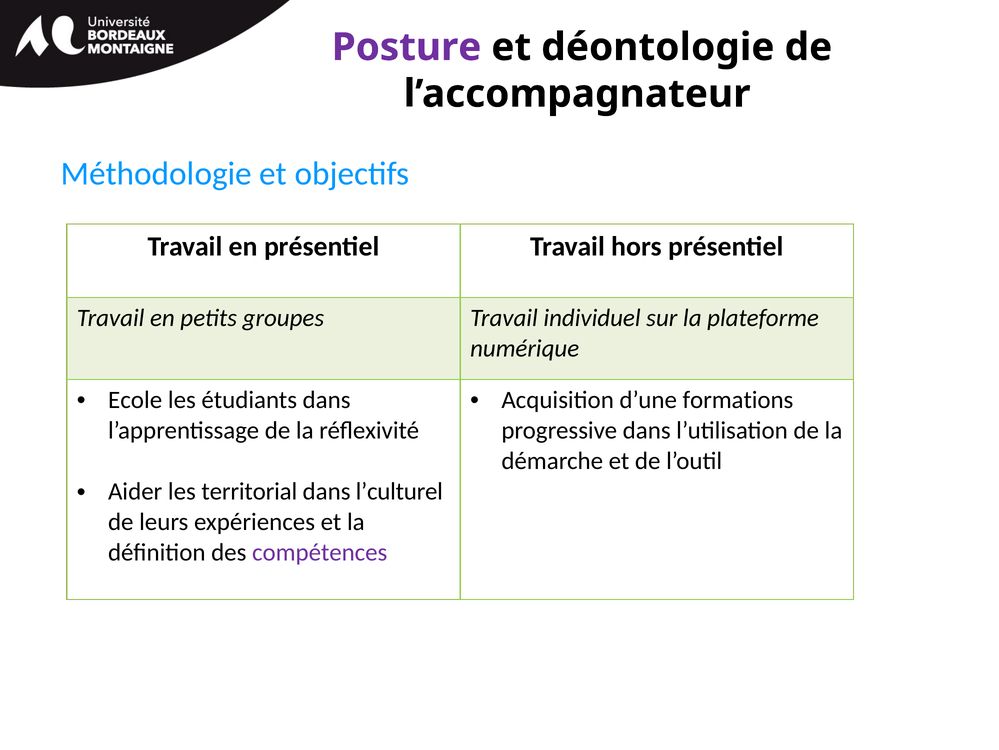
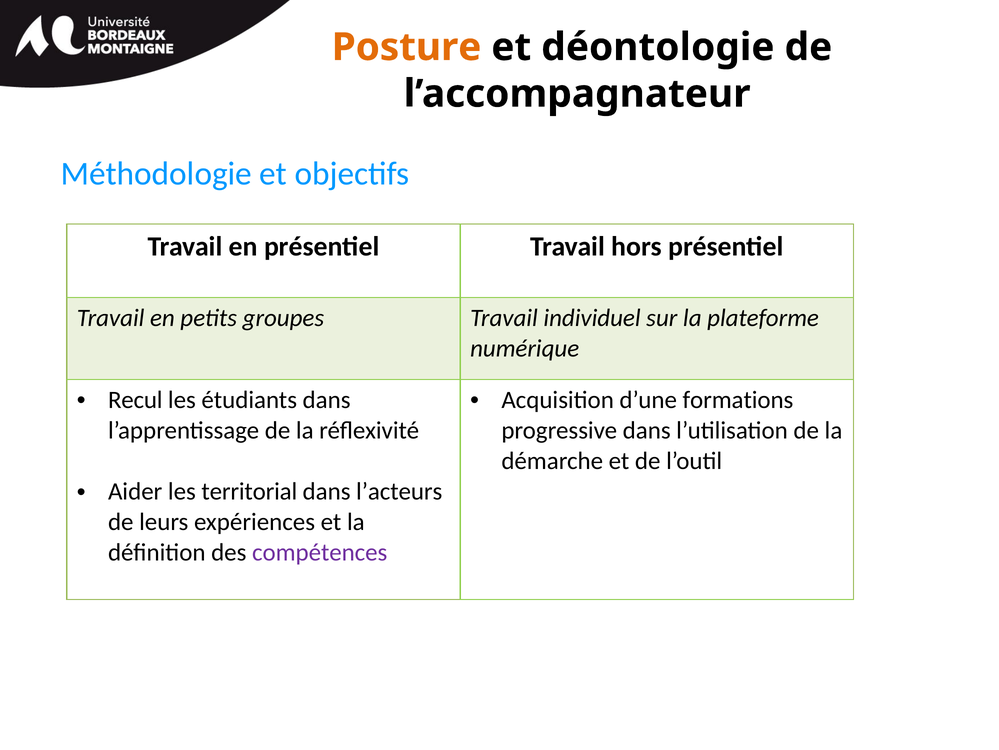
Posture colour: purple -> orange (407, 47)
Ecole: Ecole -> Recul (135, 400)
l’culturel: l’culturel -> l’acteurs (399, 491)
